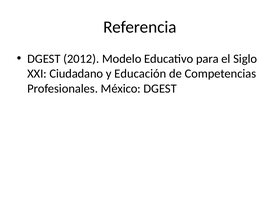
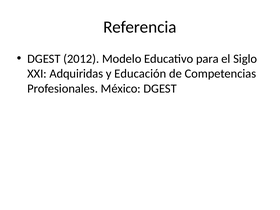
Ciudadano: Ciudadano -> Adquiridas (76, 74)
